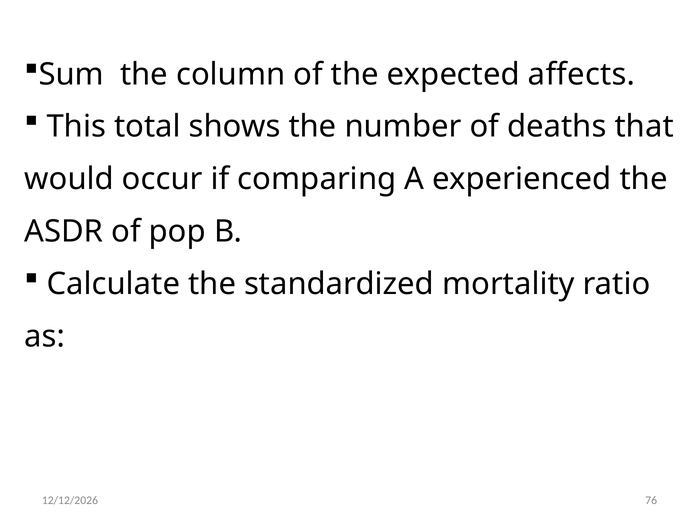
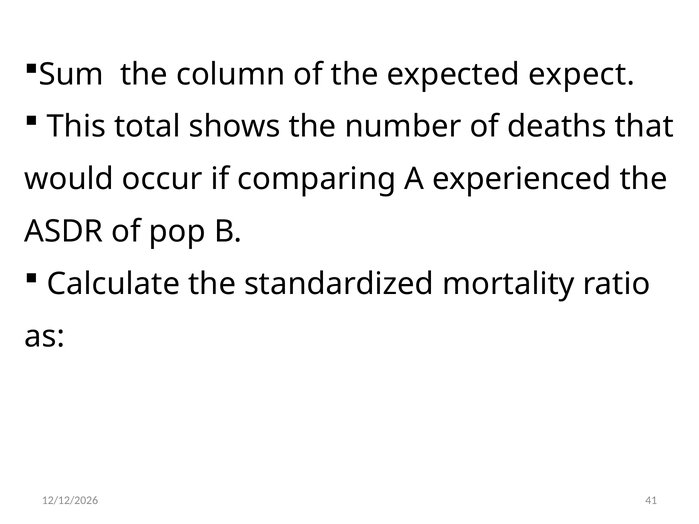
affects: affects -> expect (582, 74)
76: 76 -> 41 (651, 501)
